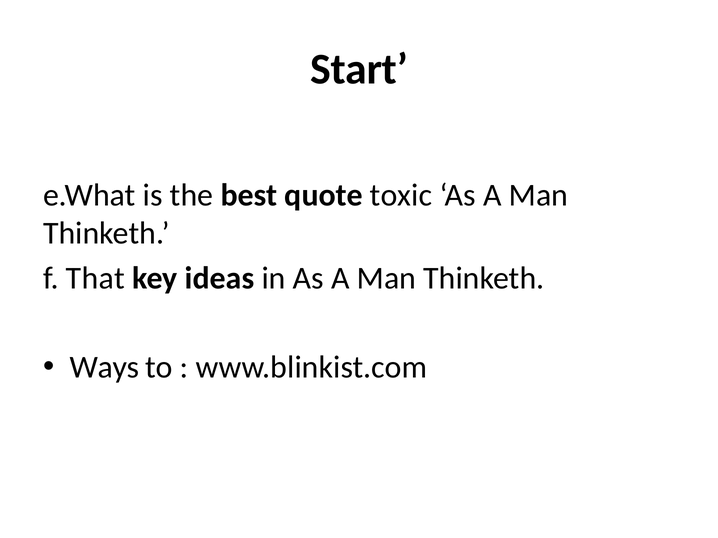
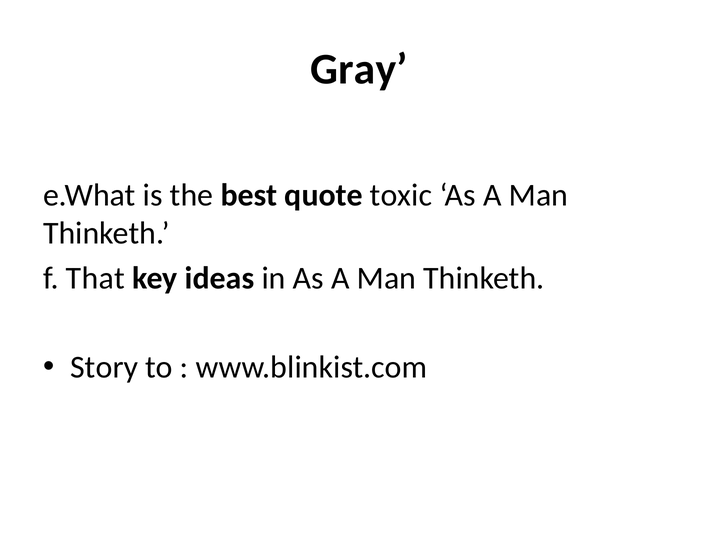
Start: Start -> Gray (359, 70)
Ways: Ways -> Story (104, 368)
